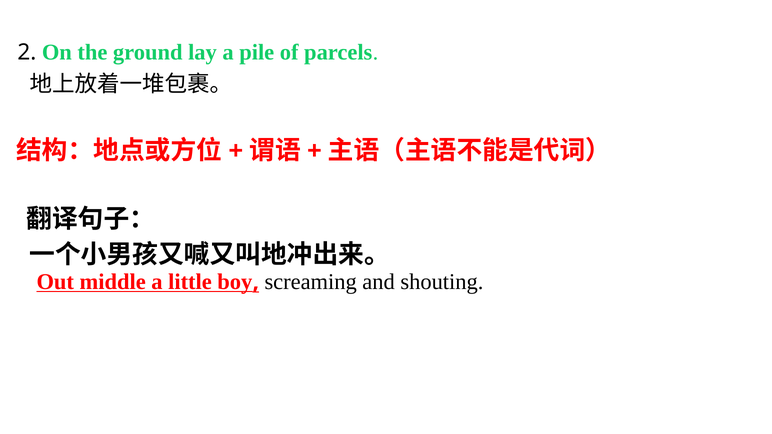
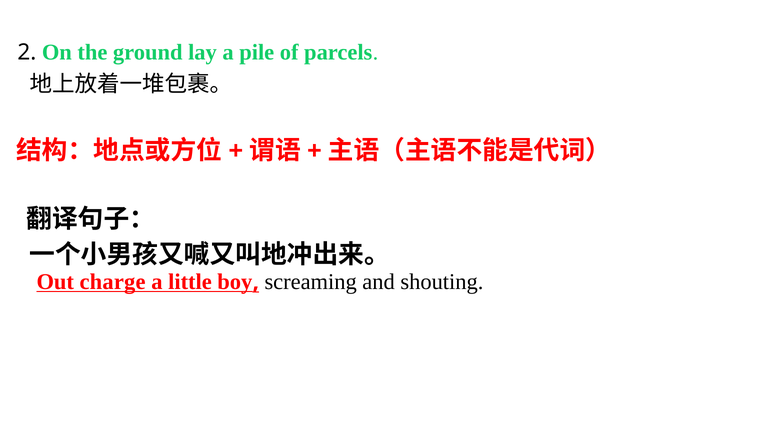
middle: middle -> charge (113, 282)
